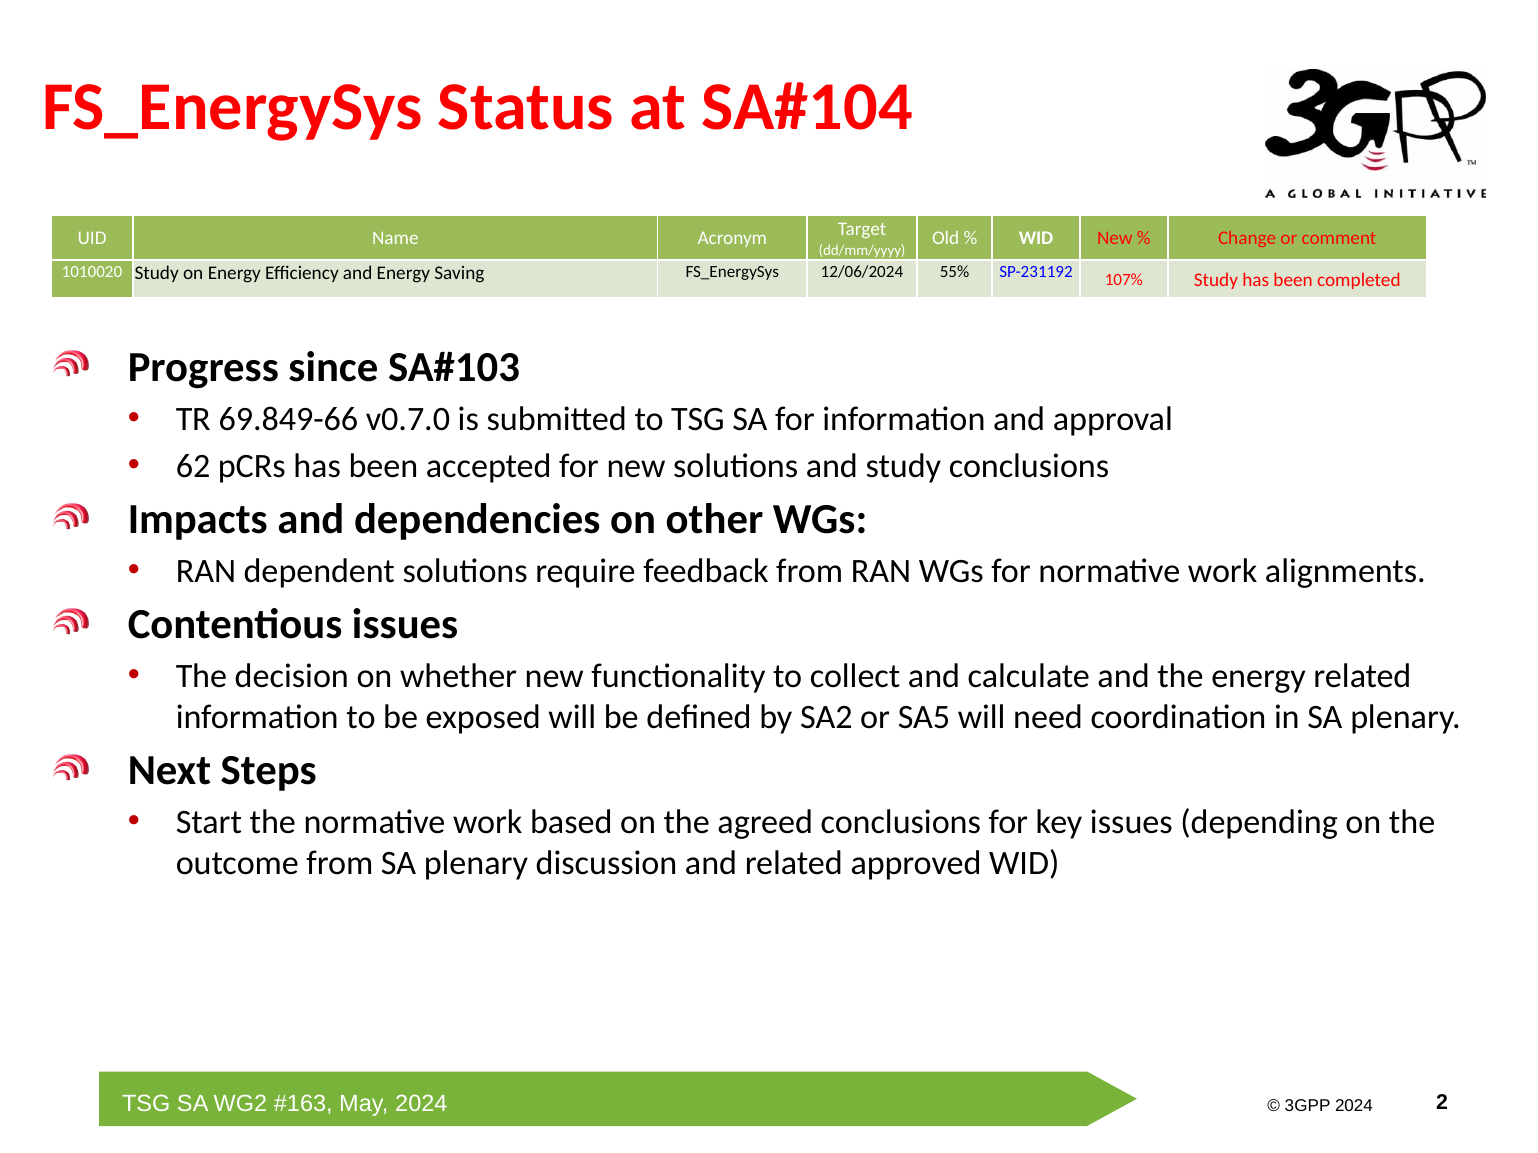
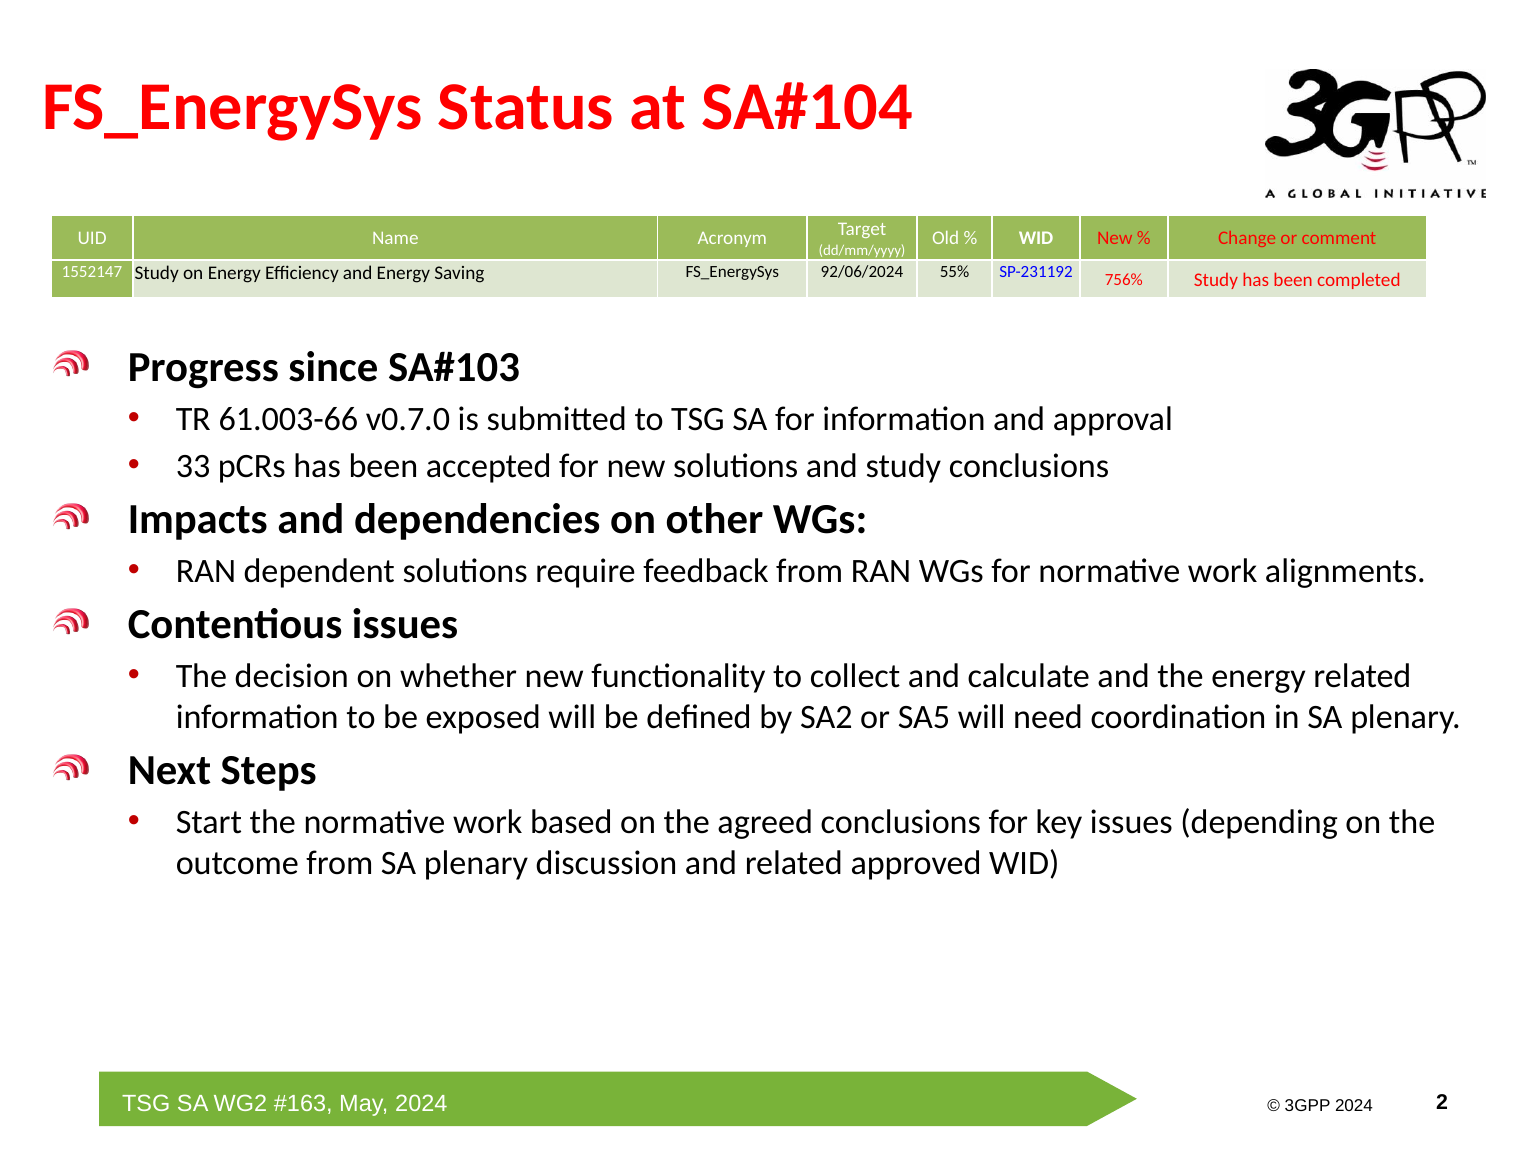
1010020: 1010020 -> 1552147 (92, 272)
12/06/2024: 12/06/2024 -> 92/06/2024 (862, 272)
107%: 107% -> 756% (1124, 280)
69.849-66: 69.849-66 -> 61.003-66 (288, 419)
62: 62 -> 33 (193, 466)
